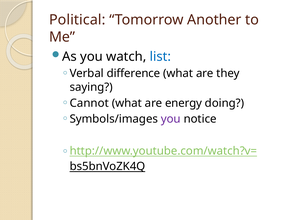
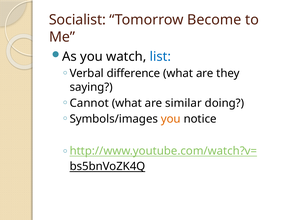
Political: Political -> Socialist (77, 20)
Another: Another -> Become (214, 20)
energy: energy -> similar (183, 103)
you colour: purple -> orange (171, 119)
